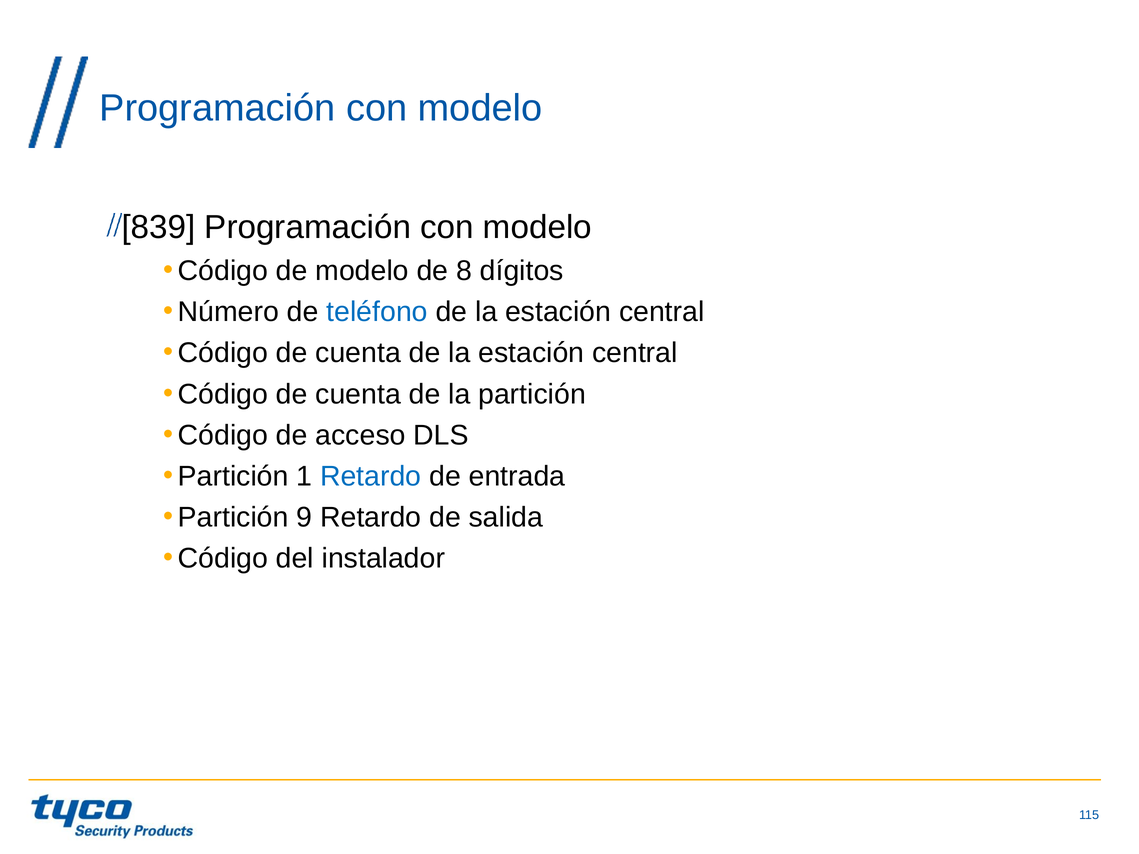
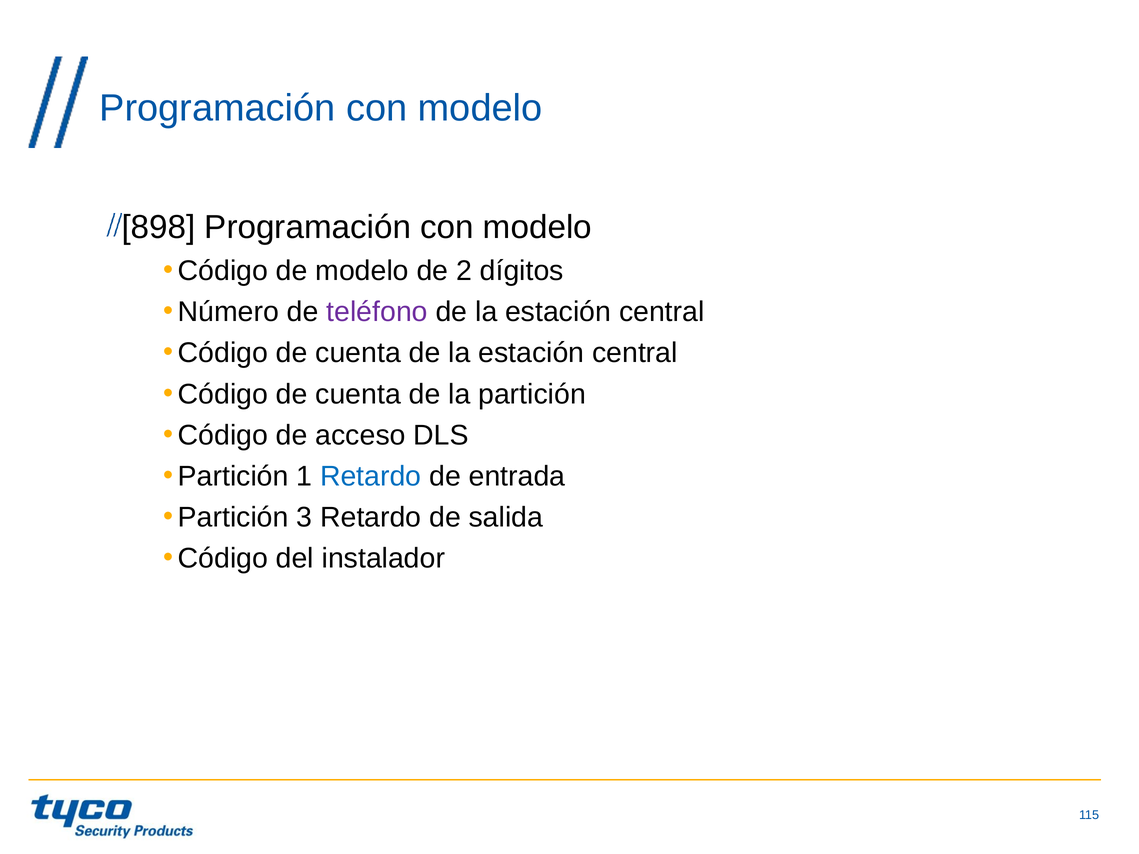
839: 839 -> 898 (158, 227)
8: 8 -> 2 (464, 271)
teléfono colour: blue -> purple (377, 312)
9: 9 -> 3 (304, 518)
